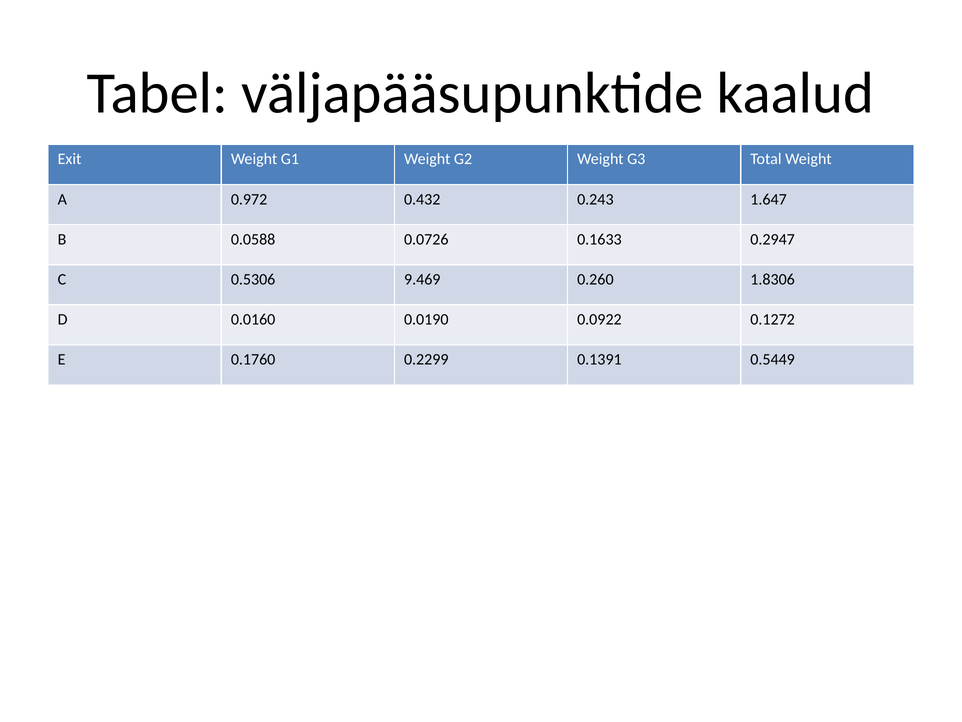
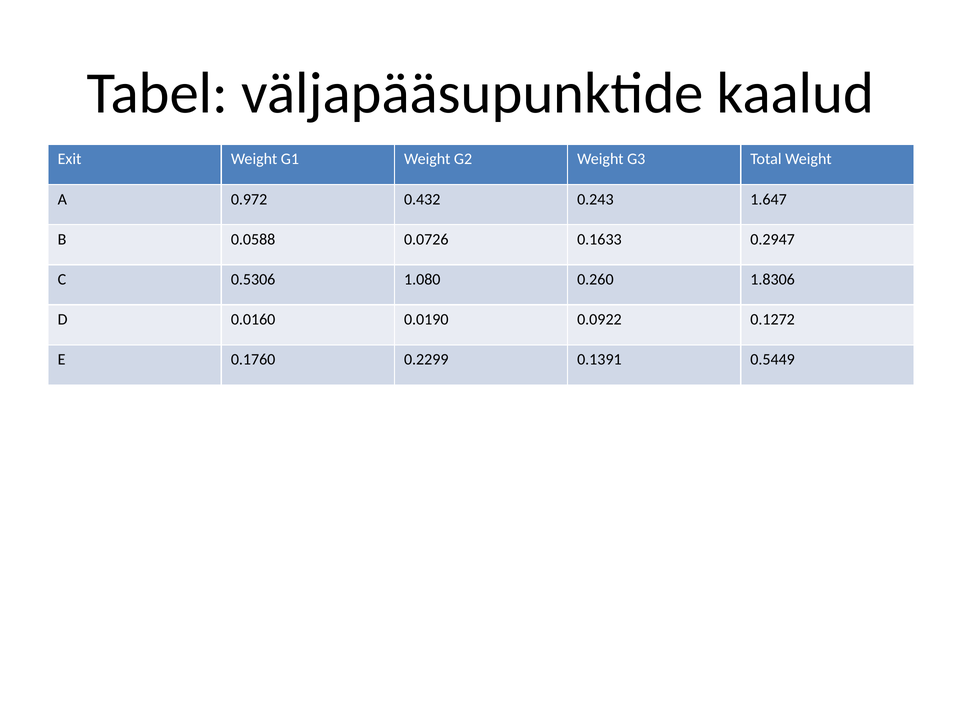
9.469: 9.469 -> 1.080 (422, 279)
